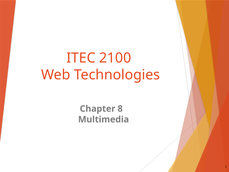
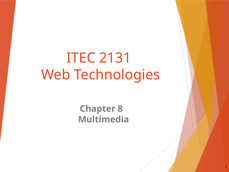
2100: 2100 -> 2131 (115, 58)
